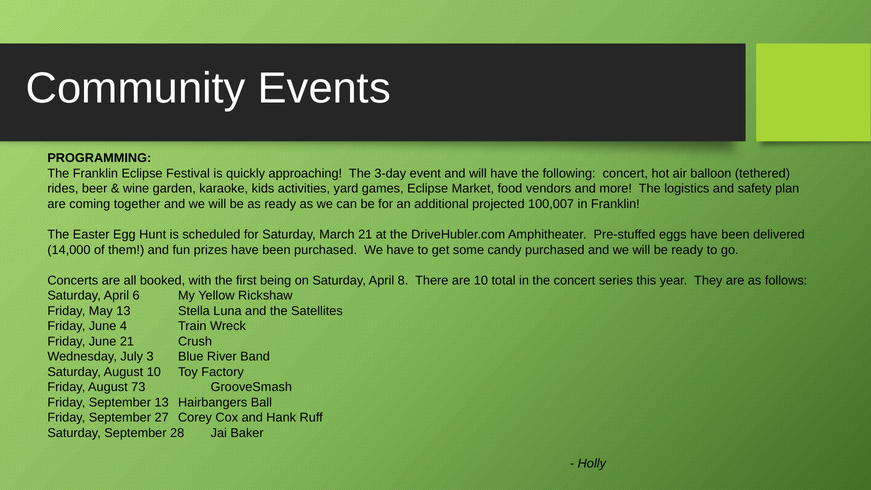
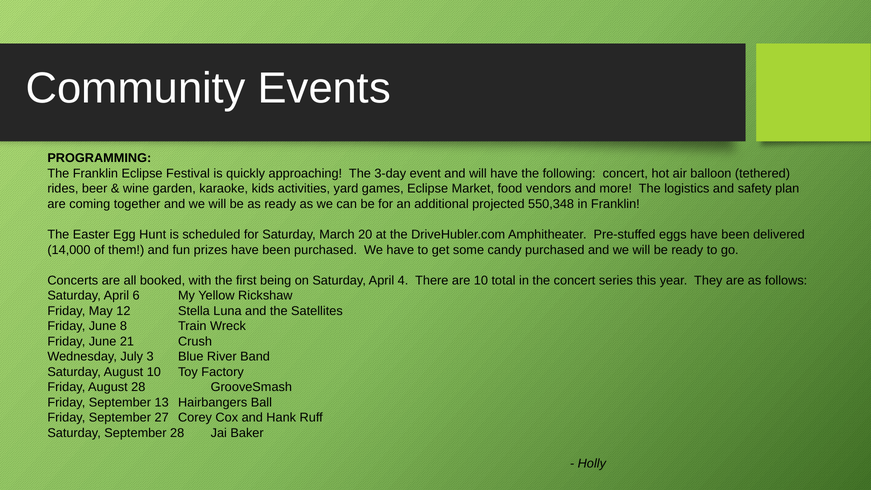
100,007: 100,007 -> 550,348 (551, 204)
March 21: 21 -> 20 (365, 235)
8: 8 -> 4 (403, 280)
May 13: 13 -> 12 (123, 311)
4: 4 -> 8 (123, 326)
August 73: 73 -> 28 (138, 387)
